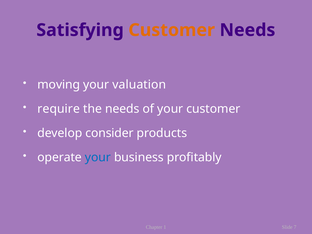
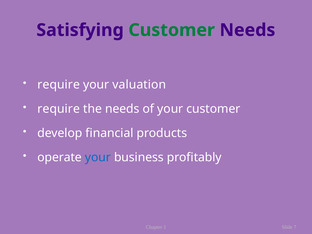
Customer colour: orange -> green (172, 30)
moving: moving -> require (59, 85)
consider: consider -> financial (109, 133)
